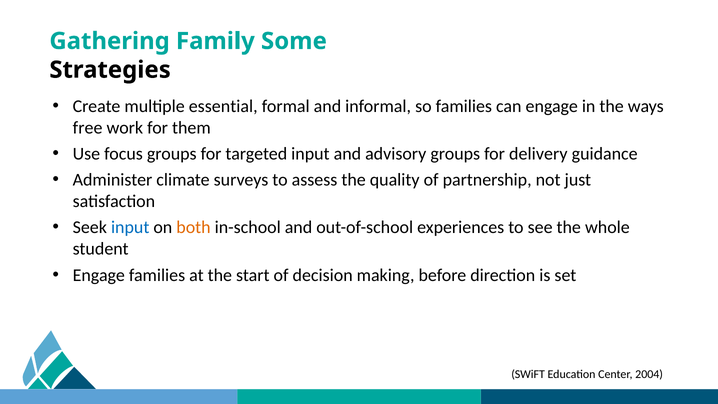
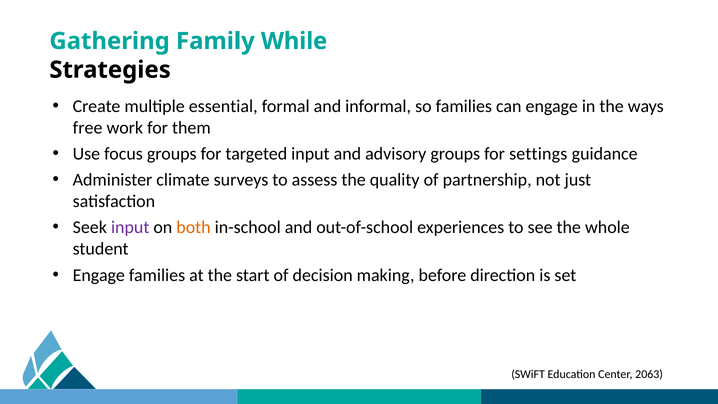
Some: Some -> While (294, 41)
delivery: delivery -> settings (538, 154)
input colour: blue -> purple (130, 227)
2004: 2004 -> 2063 (649, 374)
